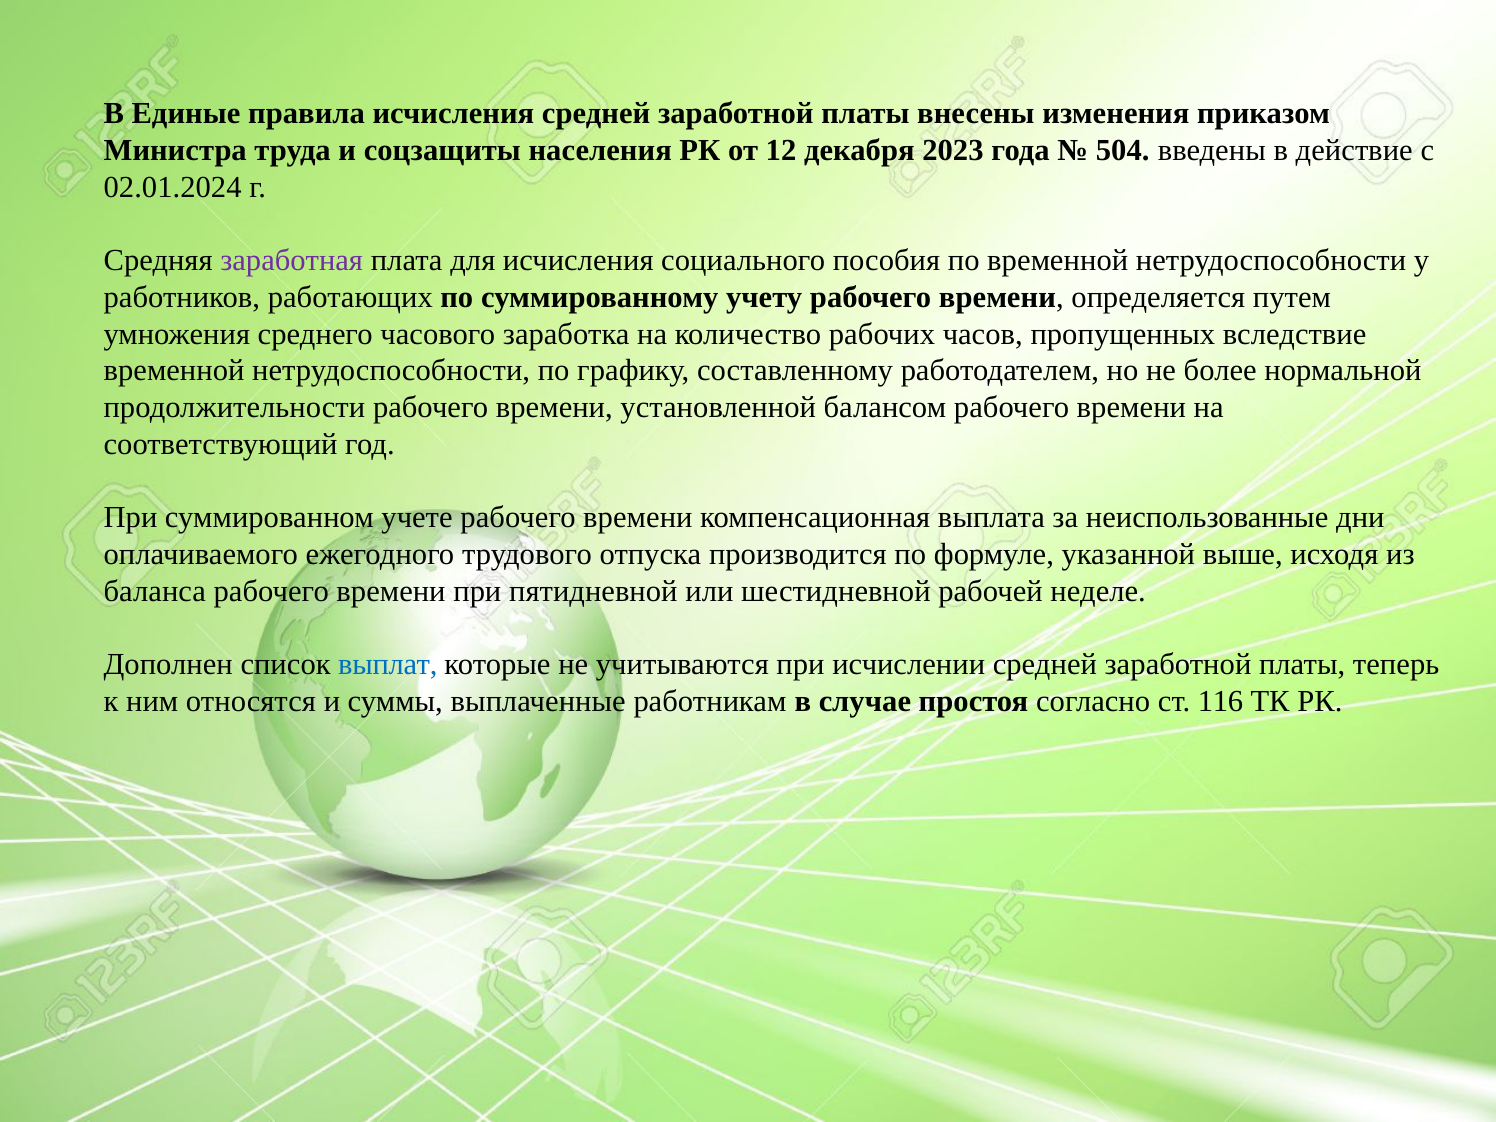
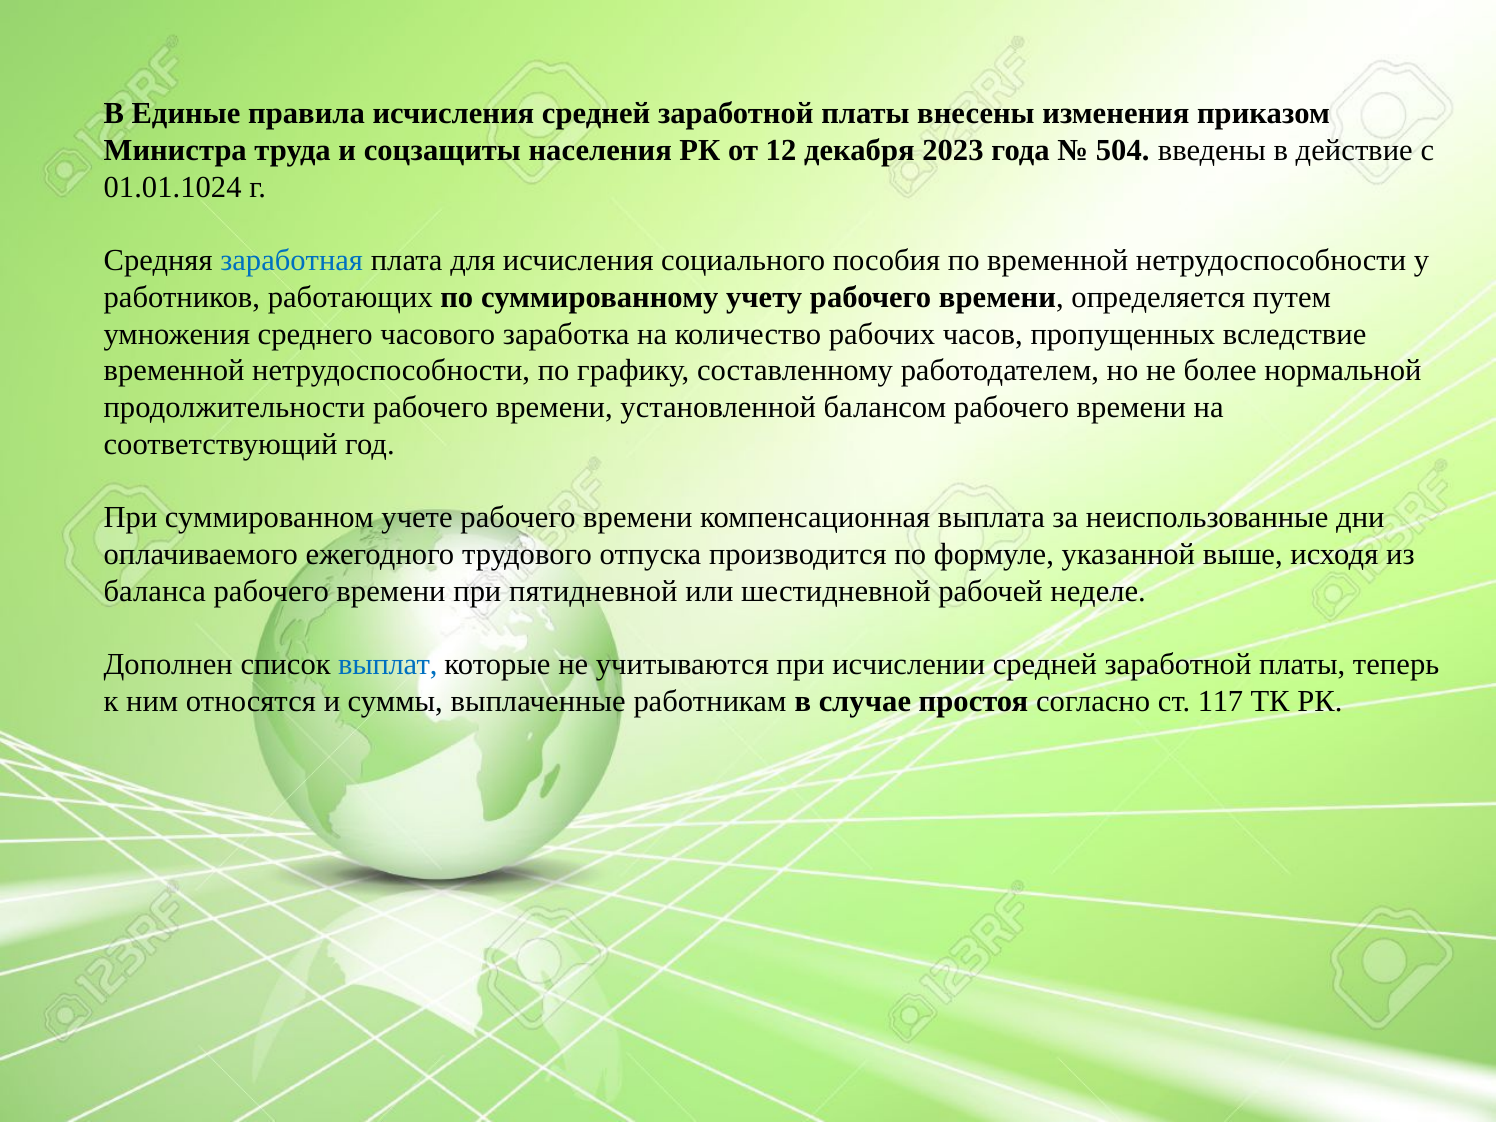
02.01.2024: 02.01.2024 -> 01.01.1024 (173, 187)
заработная colour: purple -> blue (292, 261)
116: 116 -> 117 (1220, 702)
